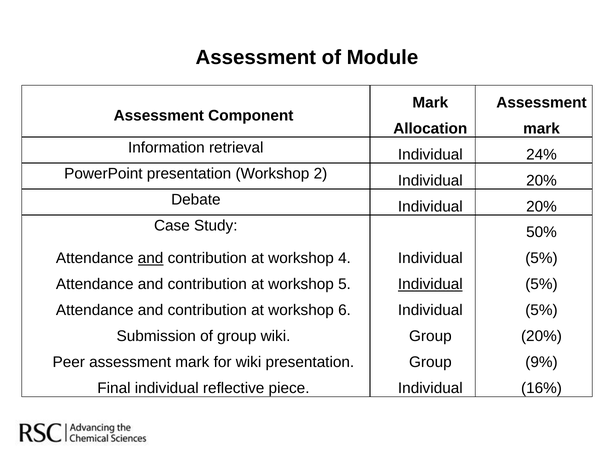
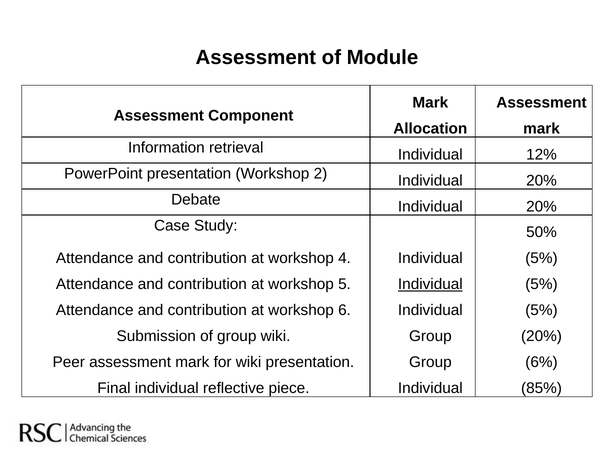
24%: 24% -> 12% (541, 154)
and underline: present -> none (151, 258)
9%: 9% -> 6% (542, 362)
16%: 16% -> 85% (542, 388)
